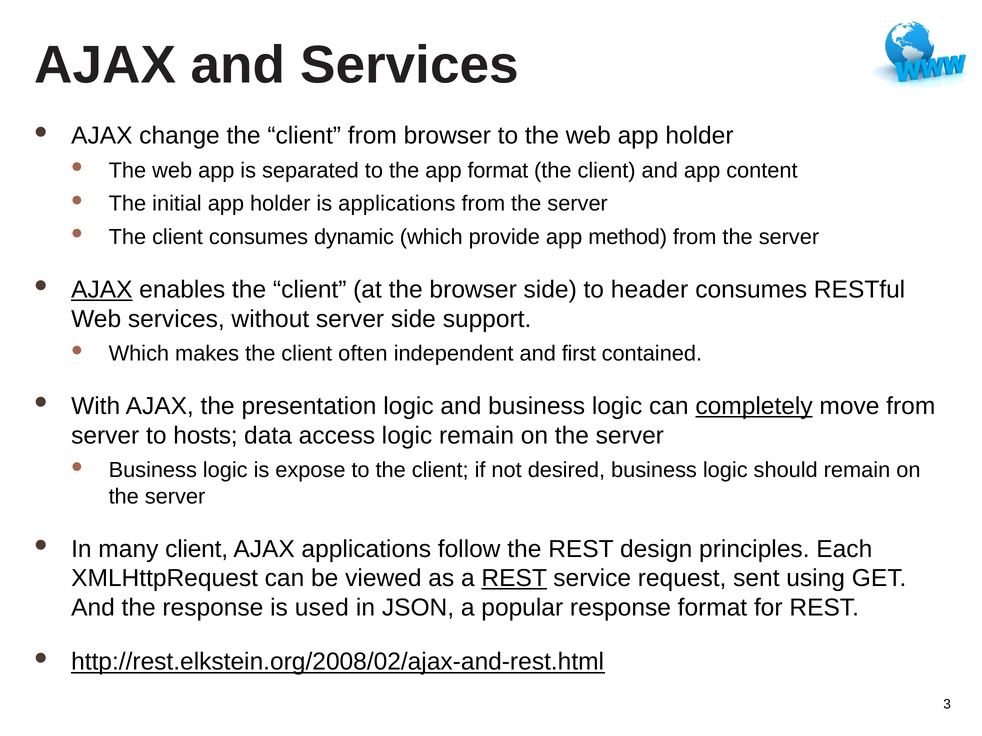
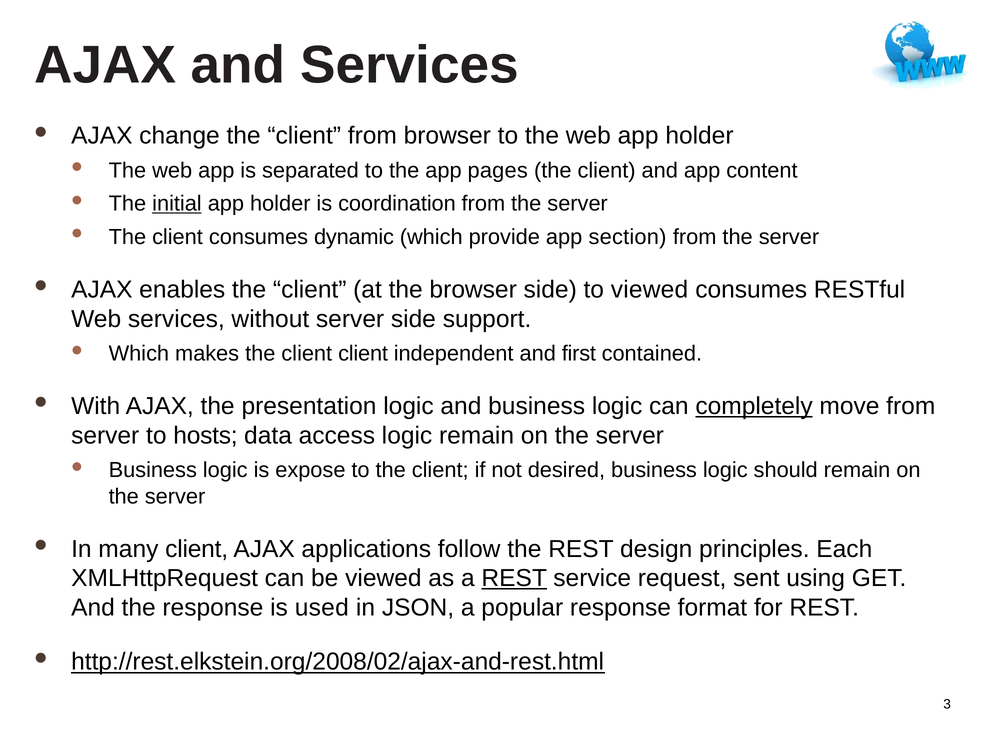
app format: format -> pages (498, 171)
initial underline: none -> present (177, 204)
is applications: applications -> coordination (397, 204)
method: method -> section (627, 237)
AJAX underline: present -> none (102, 290)
to header: header -> viewed (650, 290)
client often: often -> client (363, 354)
